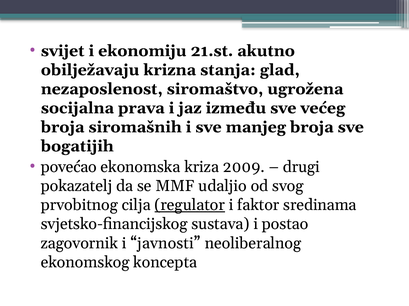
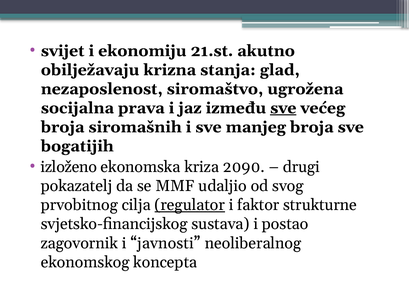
sve underline: none -> present (283, 108)
povećao: povećao -> izloženo (69, 167)
2009: 2009 -> 2090 (244, 167)
sredinama: sredinama -> strukturne (320, 205)
